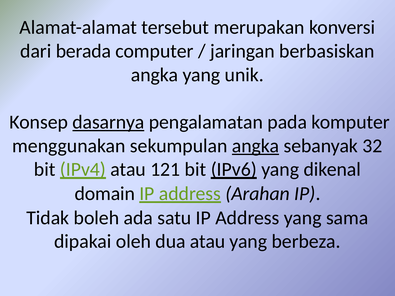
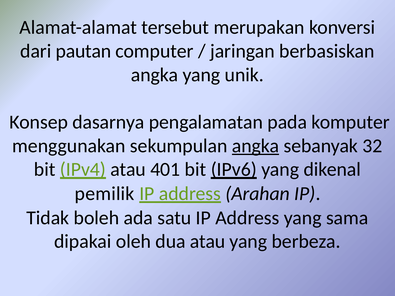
berada: berada -> pautan (83, 51)
dasarnya underline: present -> none (108, 122)
121: 121 -> 401 (165, 170)
domain: domain -> pemilik (105, 194)
